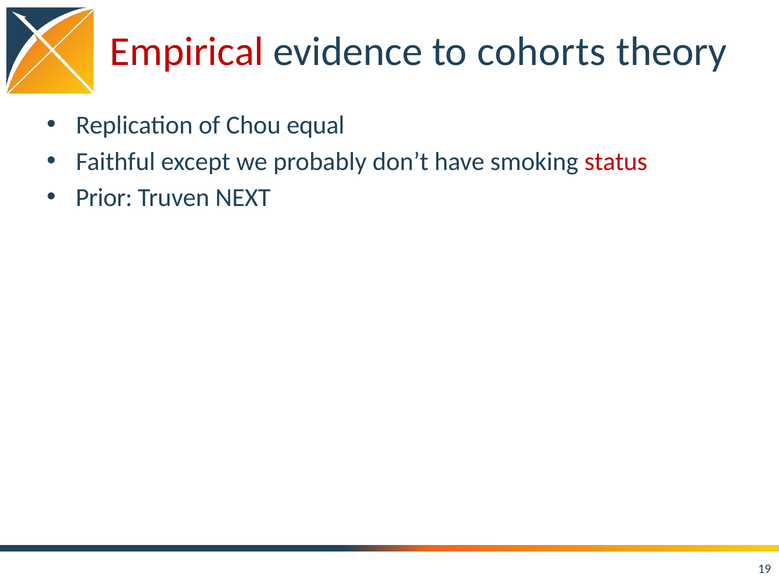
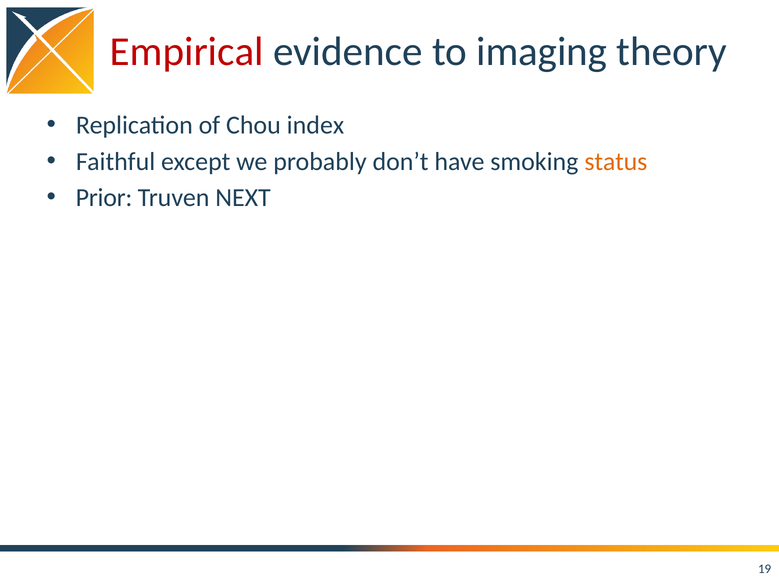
cohorts: cohorts -> imaging (542, 52)
equal: equal -> index (315, 125)
status colour: red -> orange (616, 162)
